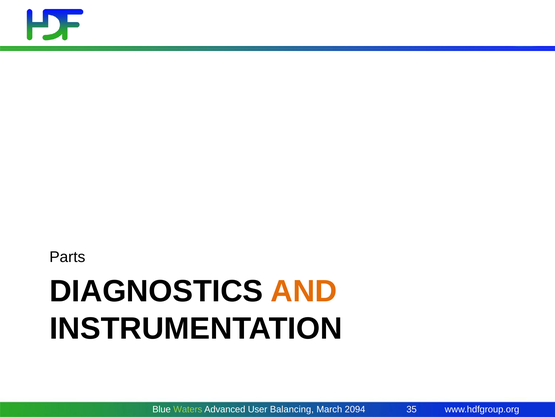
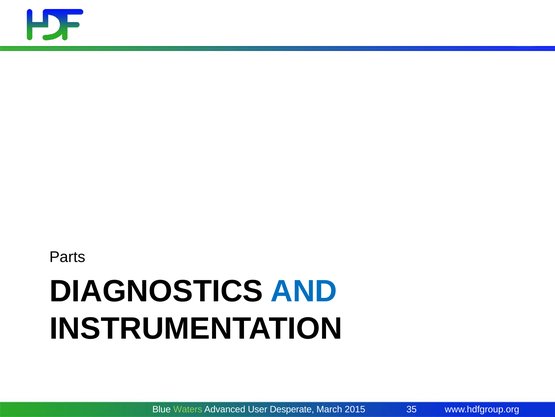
AND colour: orange -> blue (304, 291)
Balancing: Balancing -> Desperate (292, 409)
2094: 2094 -> 2015 (355, 409)
